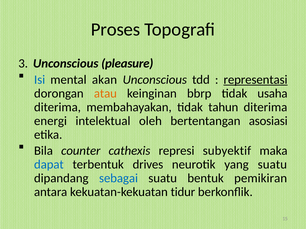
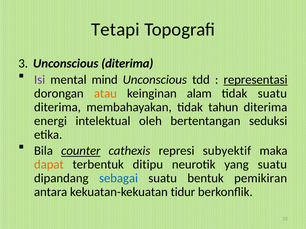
Proses: Proses -> Tetapi (115, 30)
Unconscious pleasure: pleasure -> diterima (127, 64)
Isi colour: blue -> purple (40, 80)
akan: akan -> mind (105, 80)
bbrp: bbrp -> alam (199, 94)
tidak usaha: usaha -> suatu (272, 94)
asosiasi: asosiasi -> seduksi (268, 121)
counter underline: none -> present (81, 151)
dapat colour: blue -> orange (49, 165)
drives: drives -> ditipu (148, 165)
